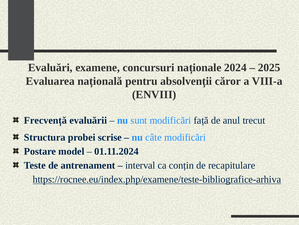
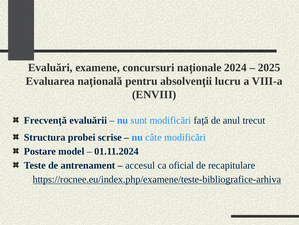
căror: căror -> lucru (228, 81)
interval: interval -> accesul (140, 165)
conțin: conțin -> oficial (181, 165)
